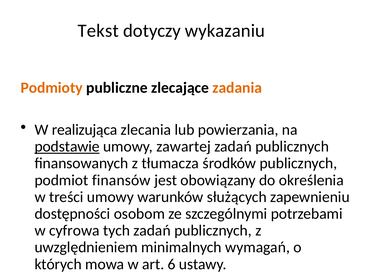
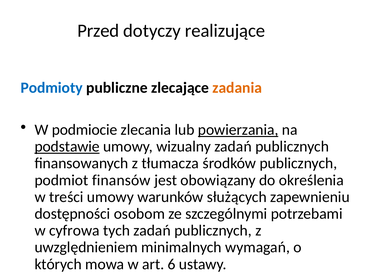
Tekst: Tekst -> Przed (98, 31)
wykazaniu: wykazaniu -> realizujące (225, 31)
Podmioty colour: orange -> blue (52, 88)
realizująca: realizująca -> podmiocie (85, 130)
powierzania underline: none -> present (238, 130)
zawartej: zawartej -> wizualny (184, 146)
